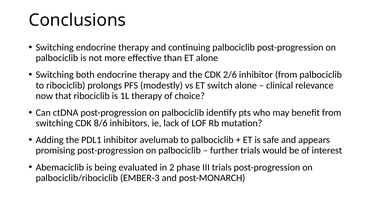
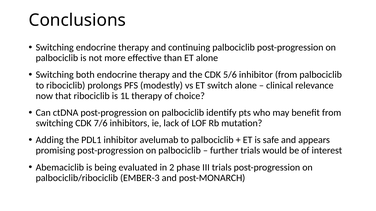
2/6: 2/6 -> 5/6 (230, 75)
8/6: 8/6 -> 7/6 (101, 123)
